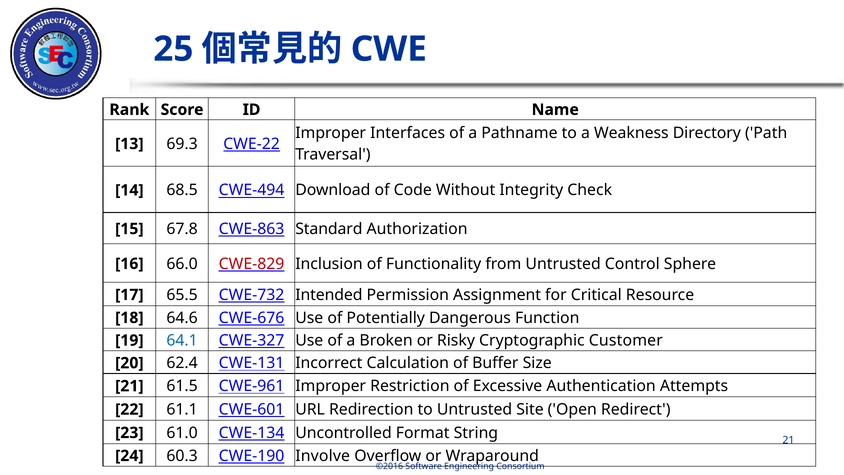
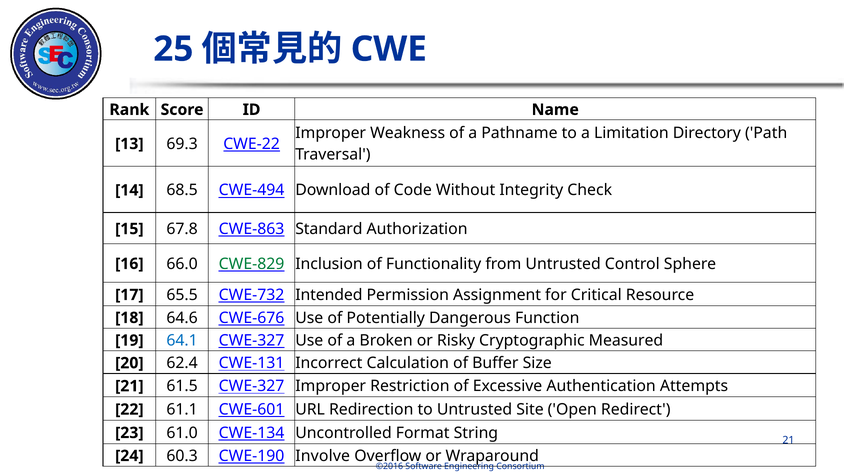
Interfaces: Interfaces -> Weakness (408, 133)
Weakness: Weakness -> Limitation (631, 133)
CWE-829 colour: red -> green (252, 264)
Customer: Customer -> Measured (626, 340)
61.5 CWE-961: CWE-961 -> CWE-327 (252, 386)
